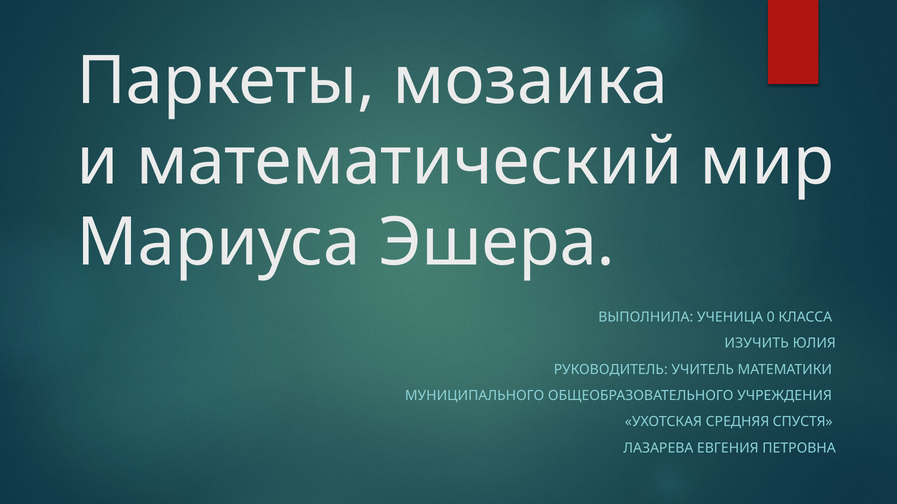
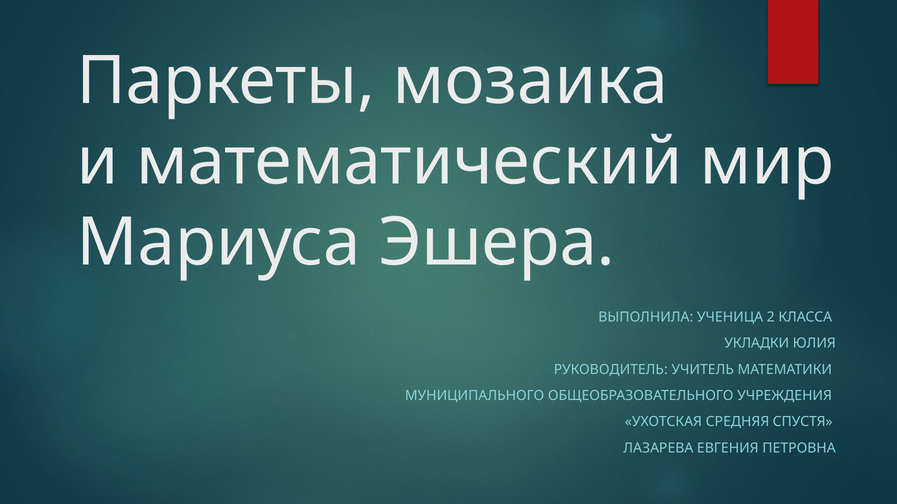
0: 0 -> 2 (771, 318)
ИЗУЧИТЬ: ИЗУЧИТЬ -> УКЛАДКИ (757, 344)
